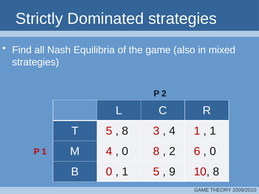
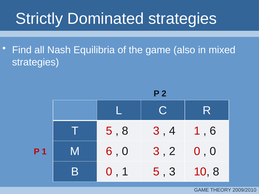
1: 1 -> 6 (213, 131)
M 4: 4 -> 6 (109, 151)
0 8: 8 -> 3 (156, 151)
2 6: 6 -> 0 (197, 151)
9: 9 -> 3 (172, 172)
